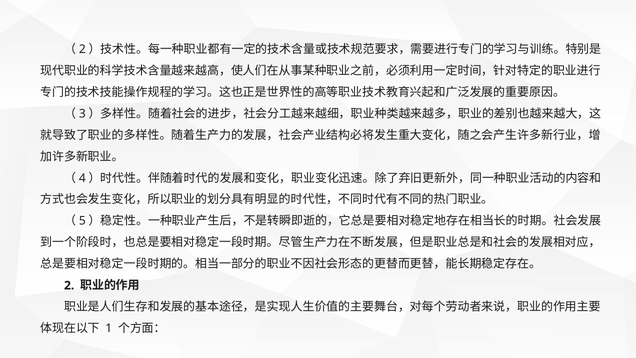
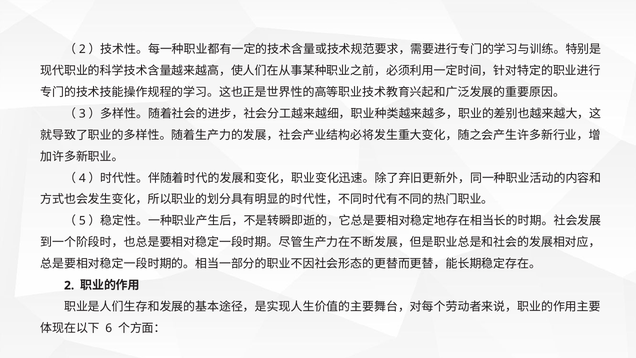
1: 1 -> 6 (109, 328)
